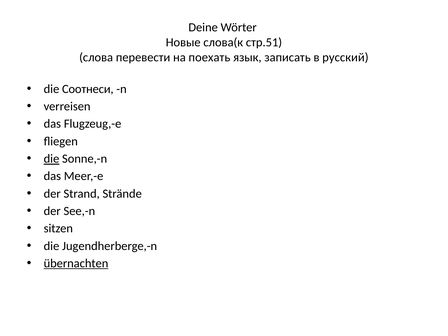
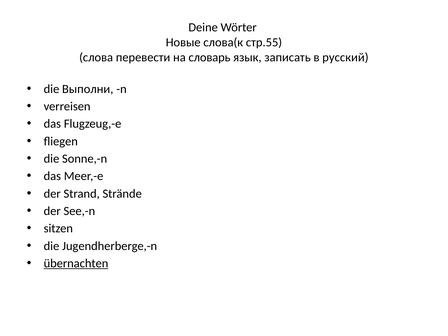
стр.51: стр.51 -> стр.55 (264, 42)
поехать: поехать -> словарь (210, 57)
Соотнеси: Соотнеси -> Выполни (88, 89)
die underline: present -> none (51, 159)
